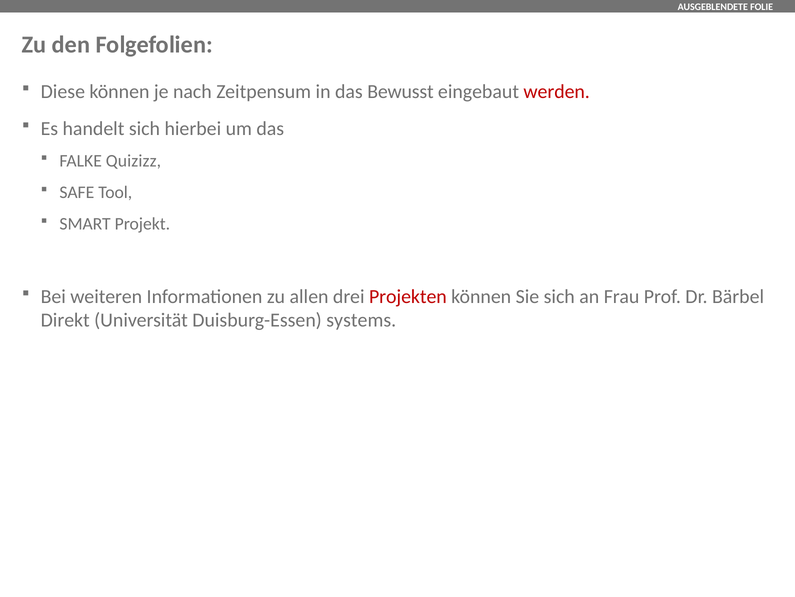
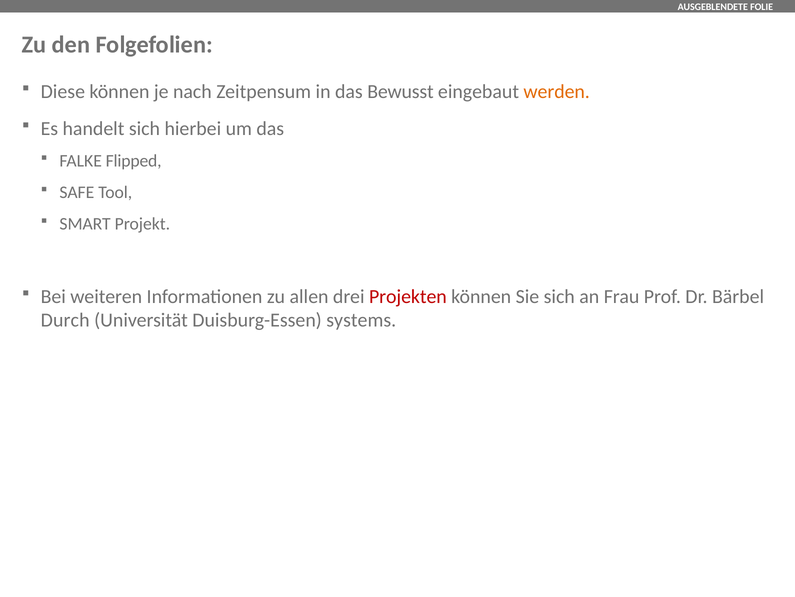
werden colour: red -> orange (557, 92)
Quizizz: Quizizz -> Flipped (134, 161)
Direkt: Direkt -> Durch (65, 320)
